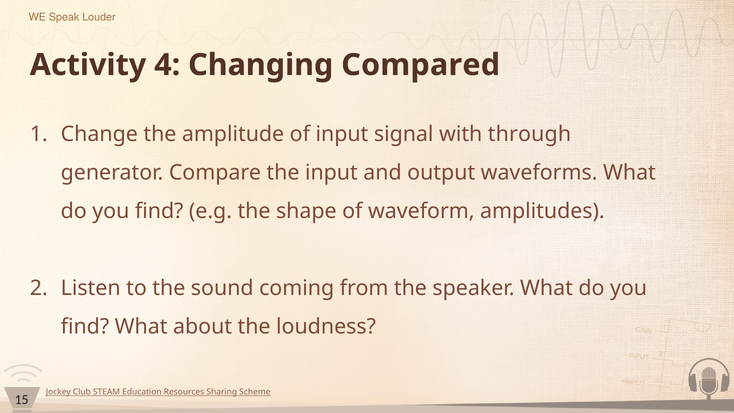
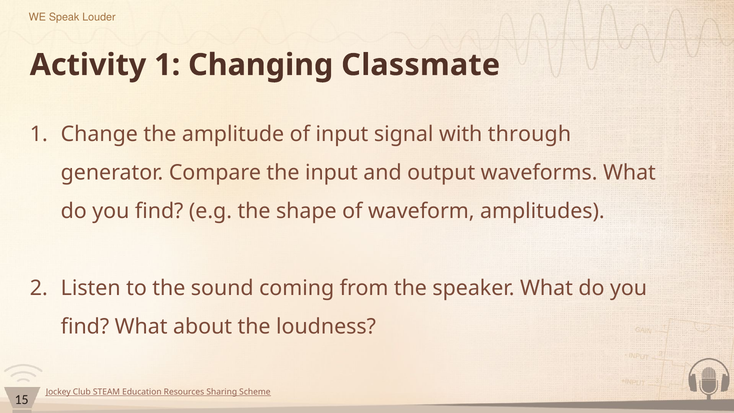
Activity 4: 4 -> 1 (167, 65)
Compared: Compared -> Classmate (421, 65)
